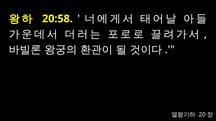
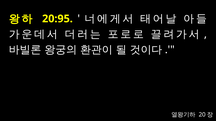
20:58: 20:58 -> 20:95 (57, 19)
